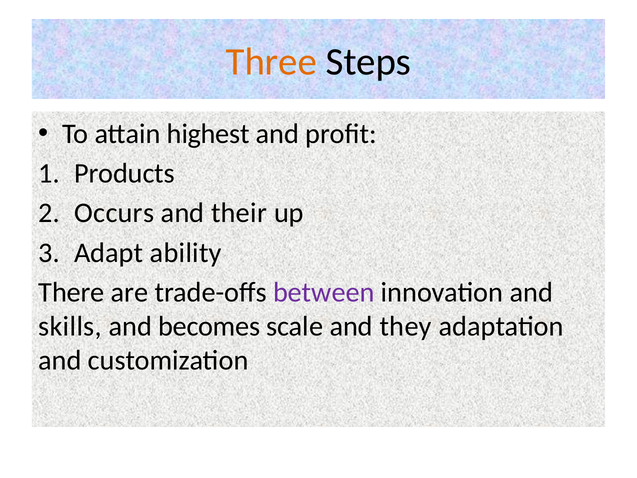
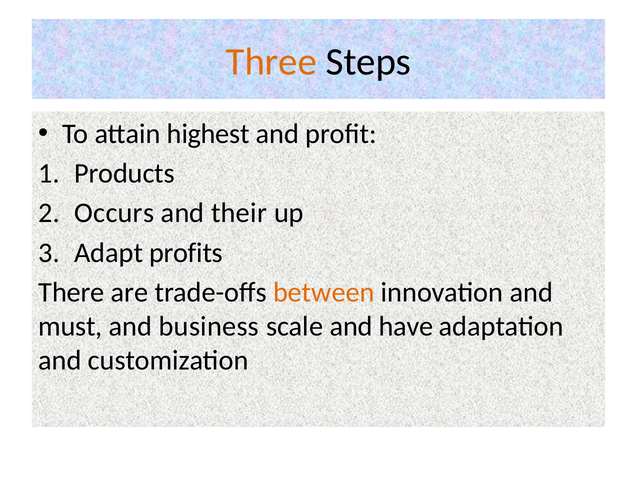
ability: ability -> profits (186, 253)
between colour: purple -> orange (324, 292)
skills: skills -> must (70, 326)
becomes: becomes -> business (209, 326)
they: they -> have (406, 326)
